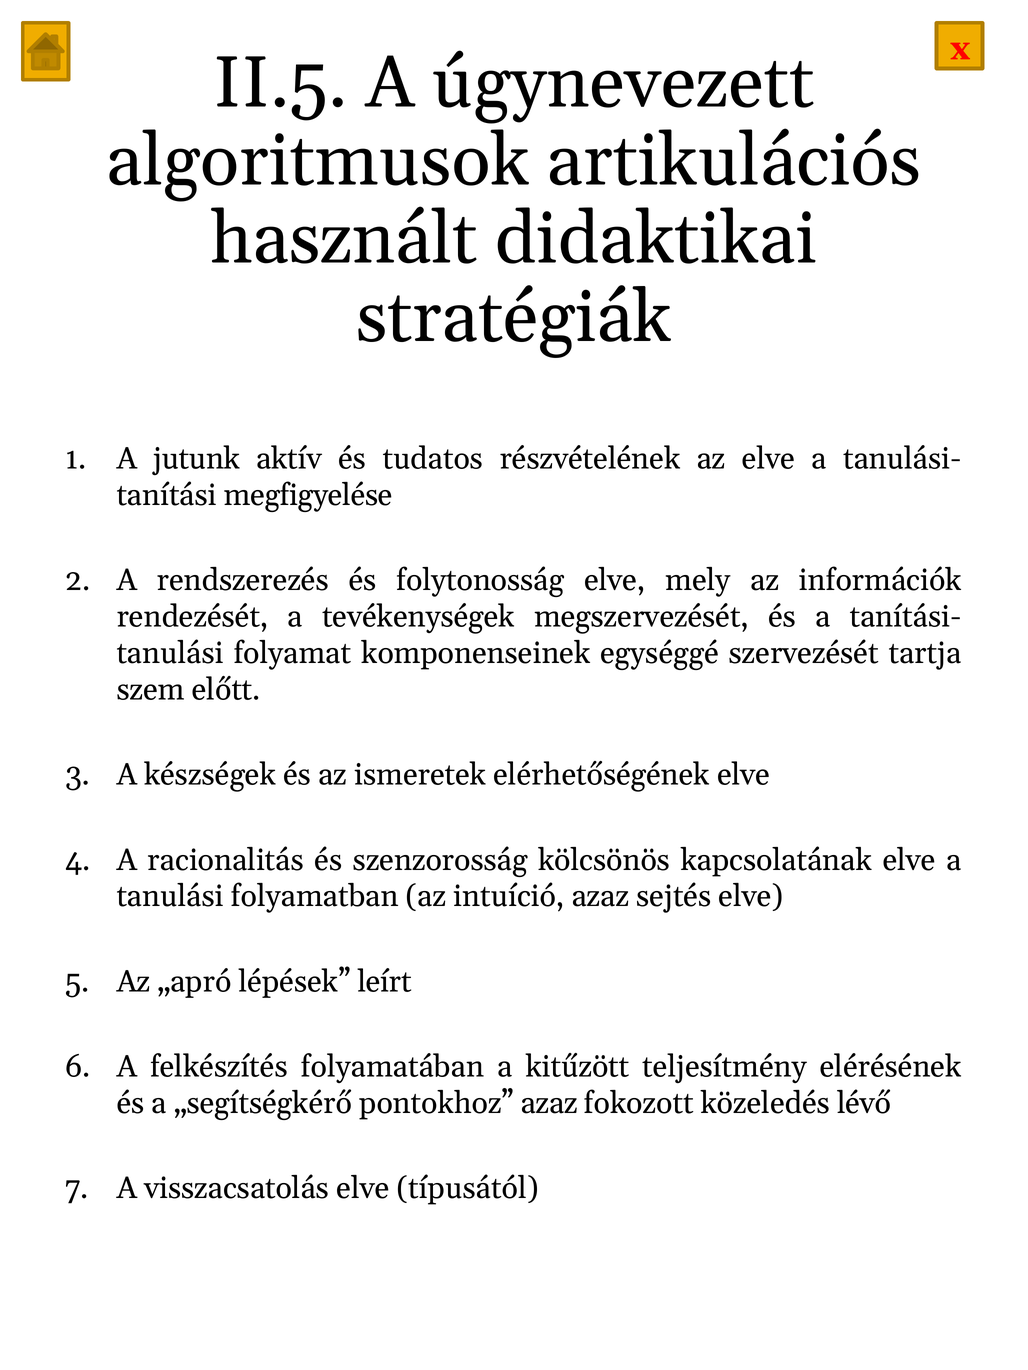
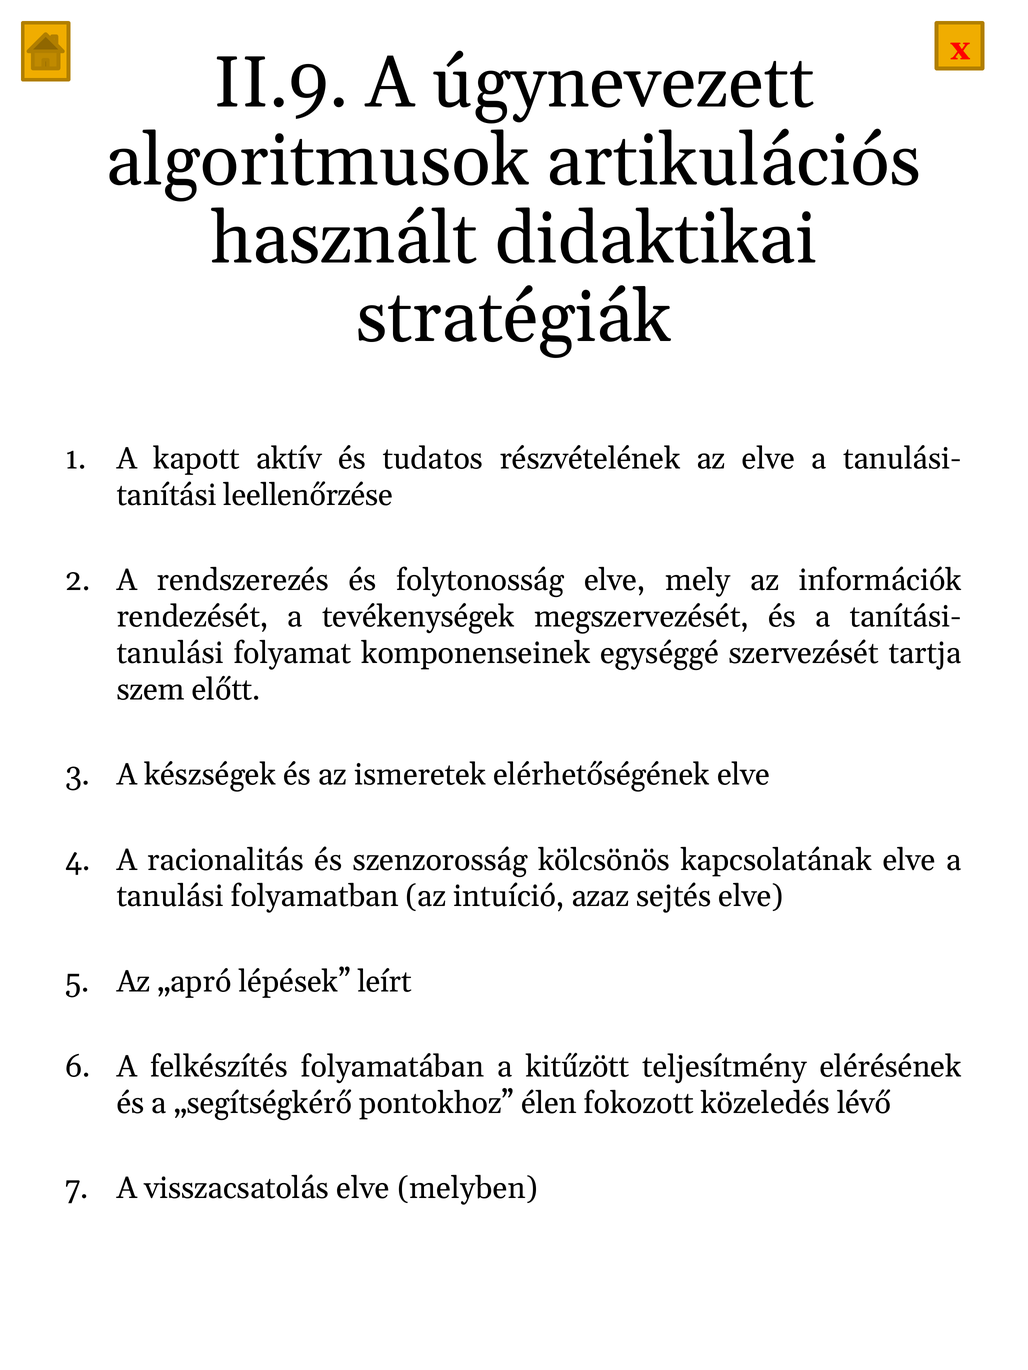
II.5: II.5 -> II.9 (281, 83)
jutunk: jutunk -> kapott (196, 459)
megfigyelése: megfigyelése -> leellenőrzése (308, 495)
pontokhoz azaz: azaz -> élen (549, 1104)
típusától: típusától -> melyben (468, 1189)
